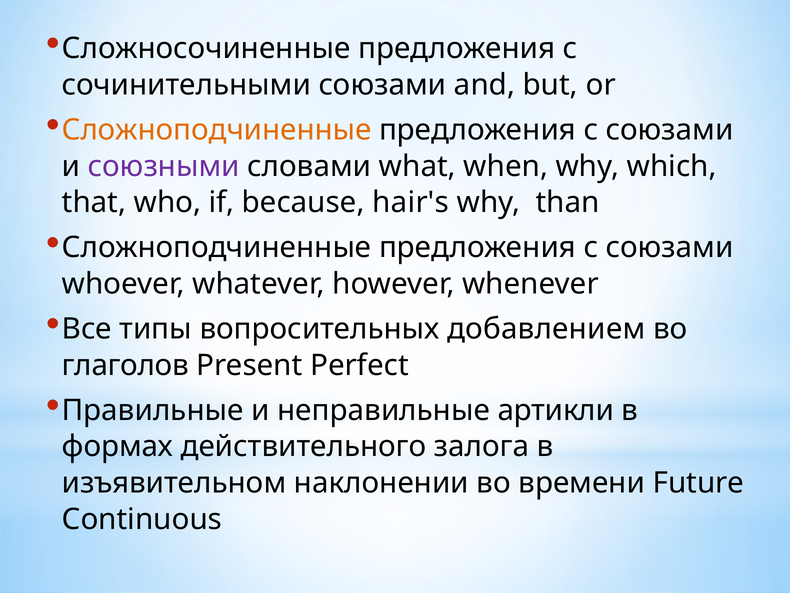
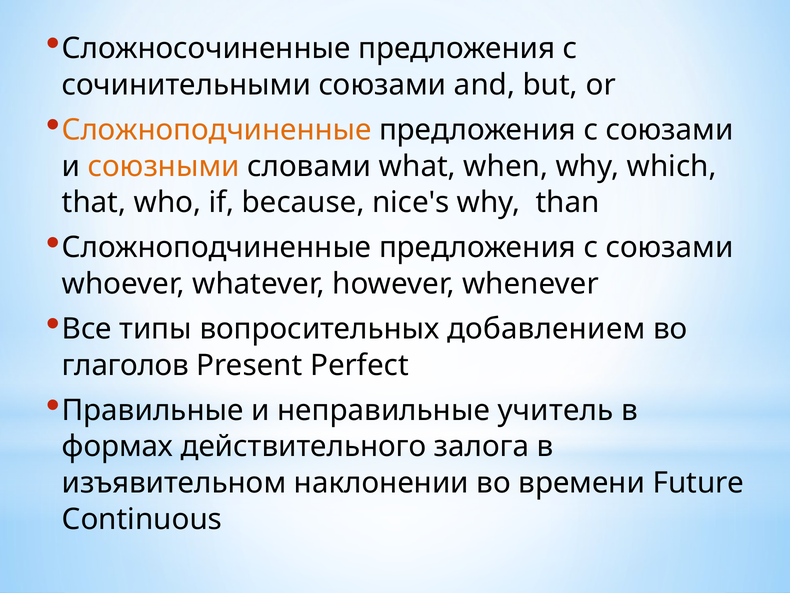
союзными colour: purple -> orange (164, 166)
hair's: hair's -> nice's (411, 202)
артикли: артикли -> учитель (555, 410)
